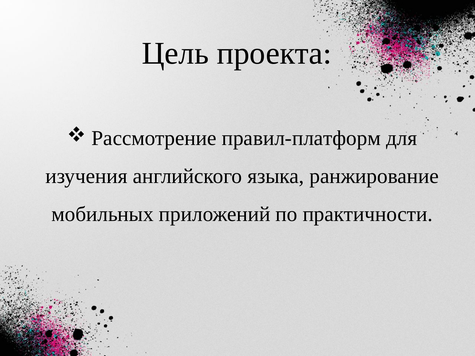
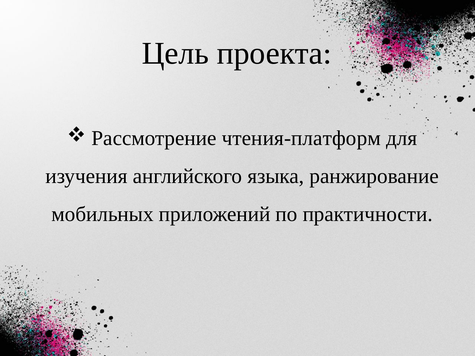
правил-платформ: правил-платформ -> чтения-платформ (301, 138)
